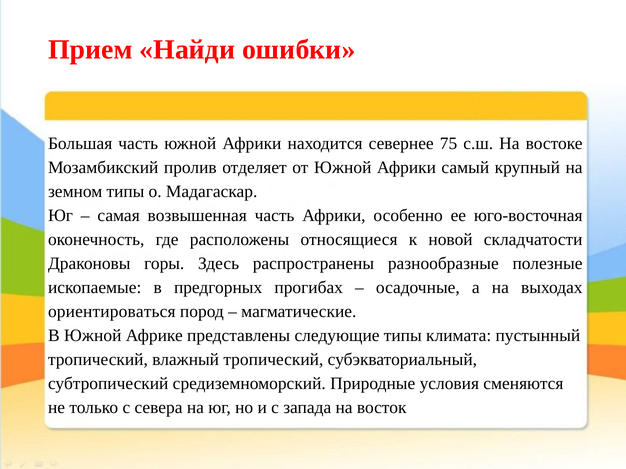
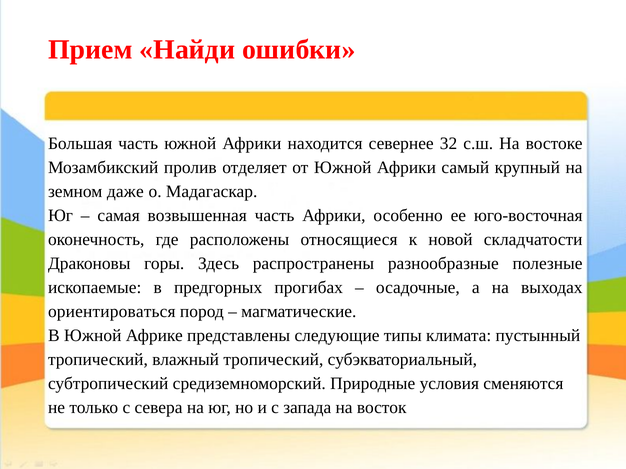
75: 75 -> 32 (449, 144)
земном типы: типы -> даже (125, 192)
